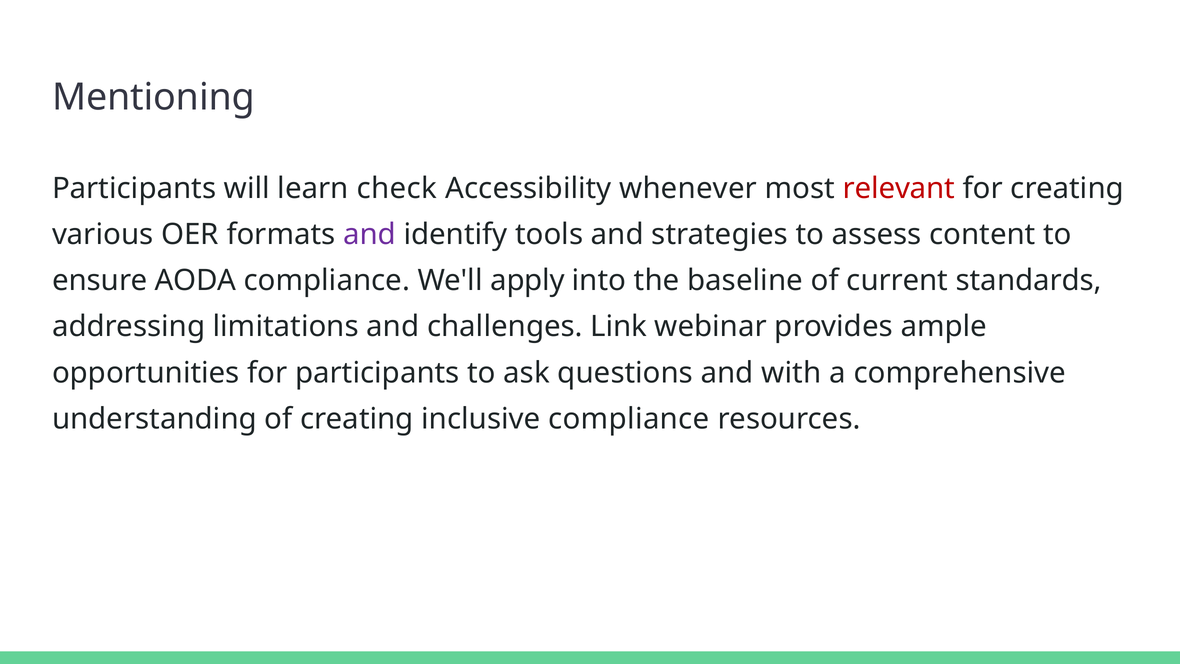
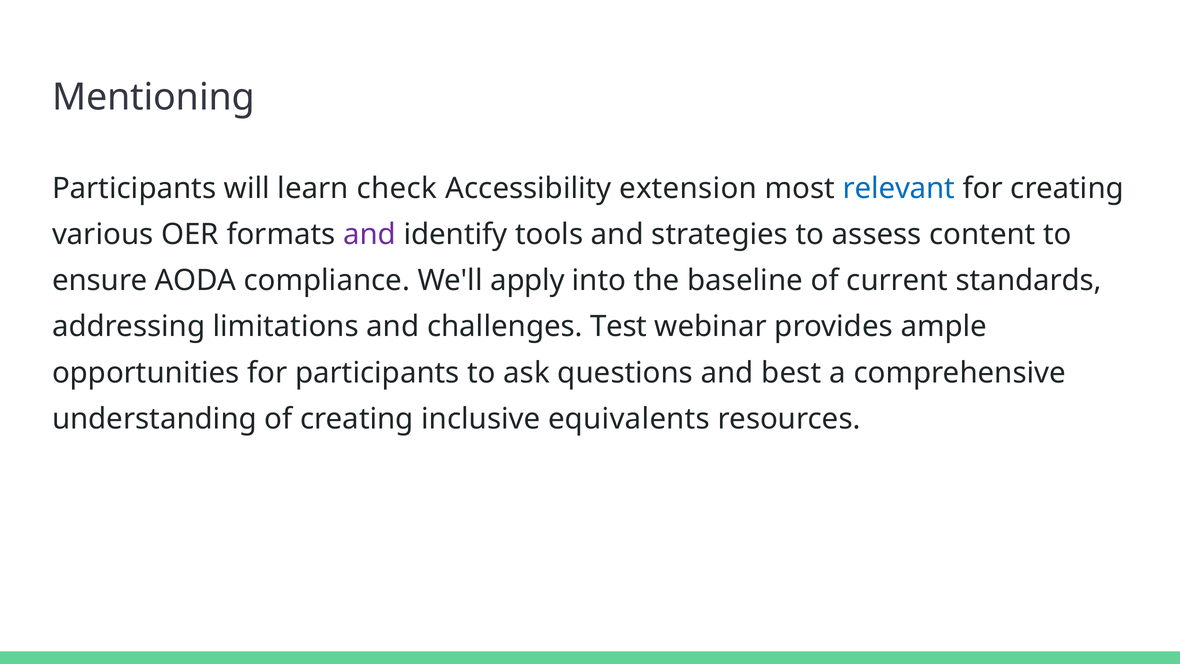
whenever: whenever -> extension (688, 188)
relevant colour: red -> blue (899, 188)
Link: Link -> Test (619, 327)
with: with -> best (791, 373)
inclusive compliance: compliance -> equivalents (629, 419)
